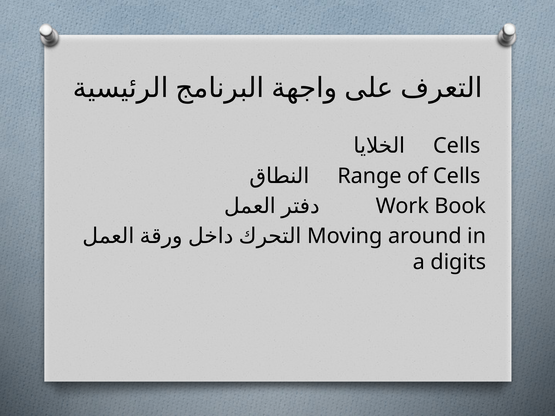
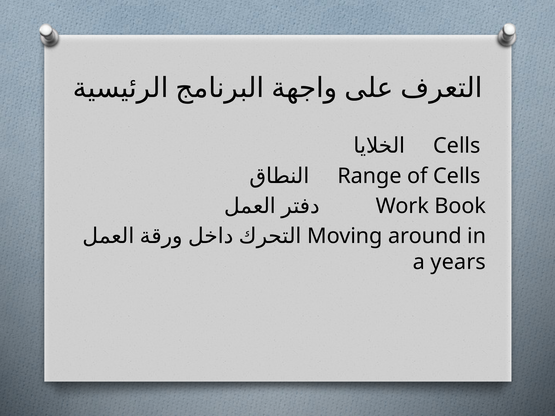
digits: digits -> years (458, 262)
